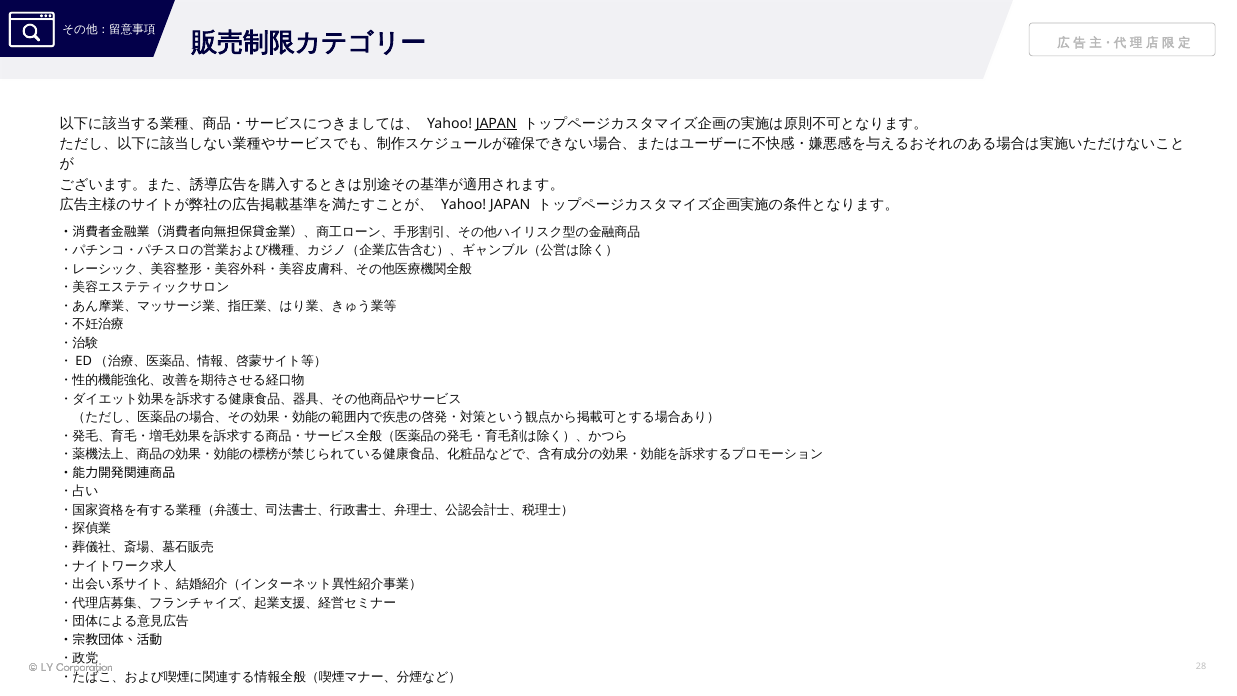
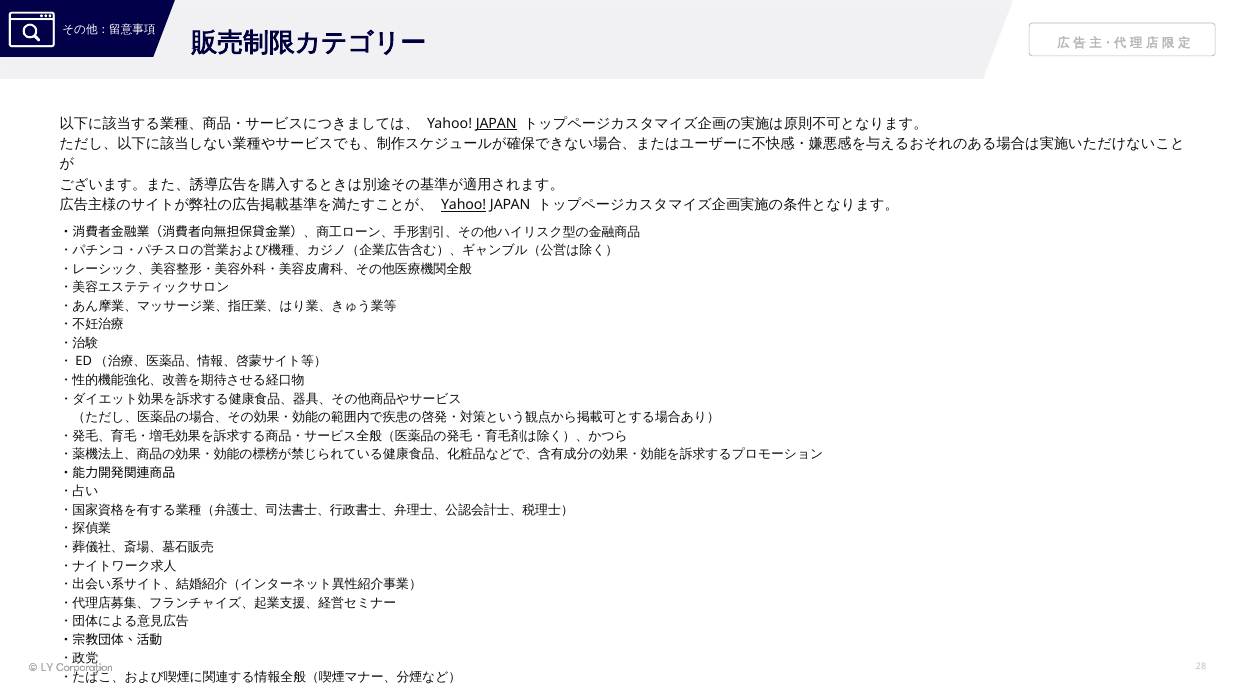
Yahoo underline: none -> present (464, 205)
